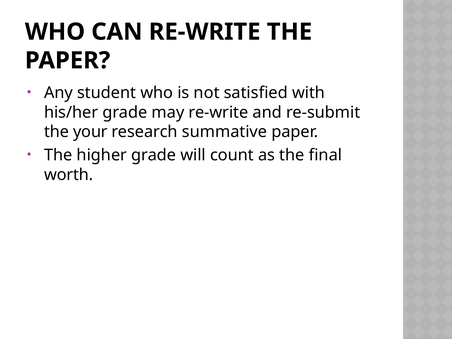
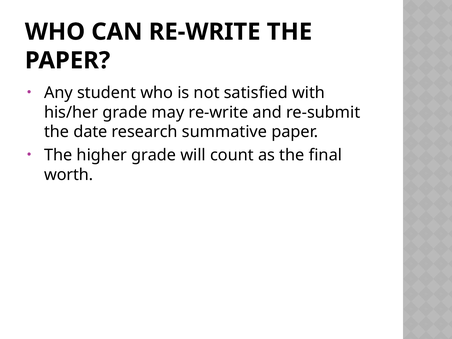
your: your -> date (90, 132)
